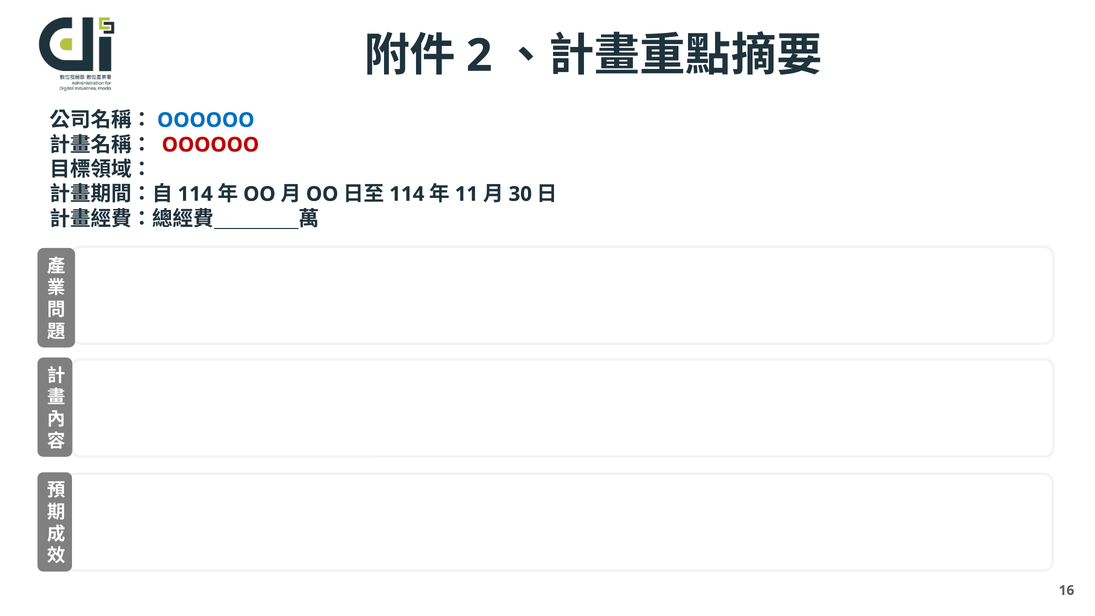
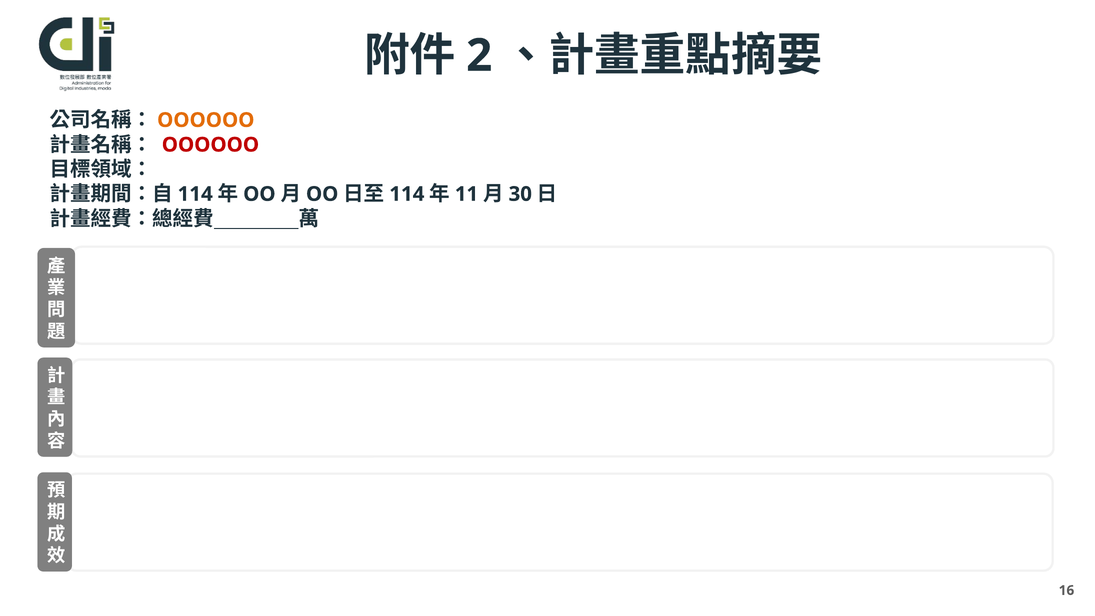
OOOOOO colour: blue -> orange (206, 120)
